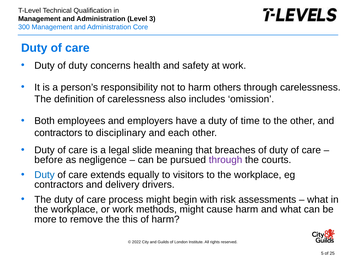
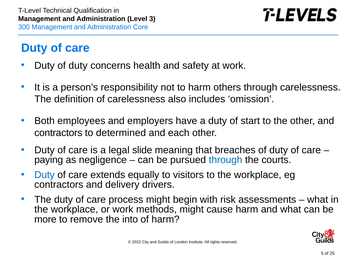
time: time -> start (250, 121)
disciplinary: disciplinary -> determined (121, 133)
before: before -> paying (49, 160)
through colour: purple -> blue (226, 160)
this: this -> into (130, 219)
